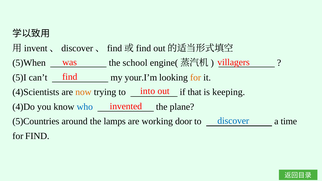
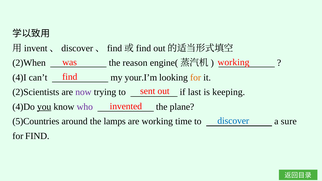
was villagers: villagers -> working (234, 62)
5)When: 5)When -> 2)When (29, 63)
school: school -> reason (135, 63)
5)I: 5)I -> 4)I (19, 77)
into: into -> sent (148, 91)
4)Scientists: 4)Scientists -> 2)Scientists (36, 92)
now colour: orange -> purple (83, 92)
that: that -> last (194, 92)
you underline: none -> present (44, 107)
who colour: blue -> purple (85, 107)
door: door -> time (184, 121)
time: time -> sure (289, 121)
